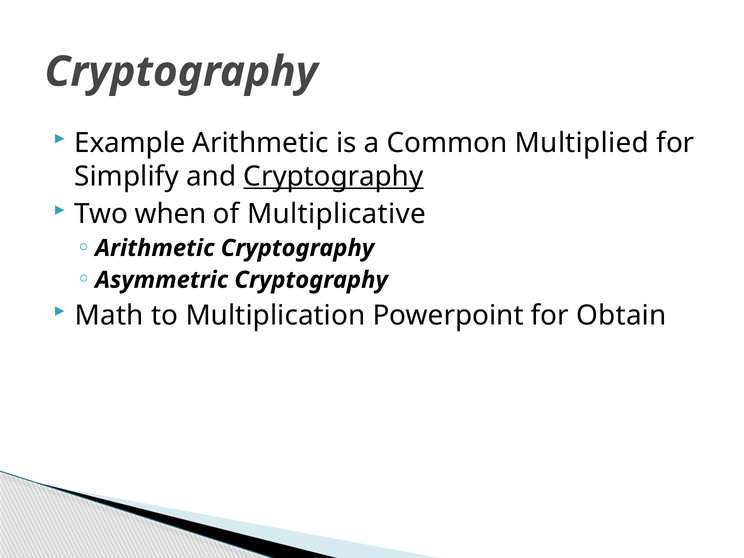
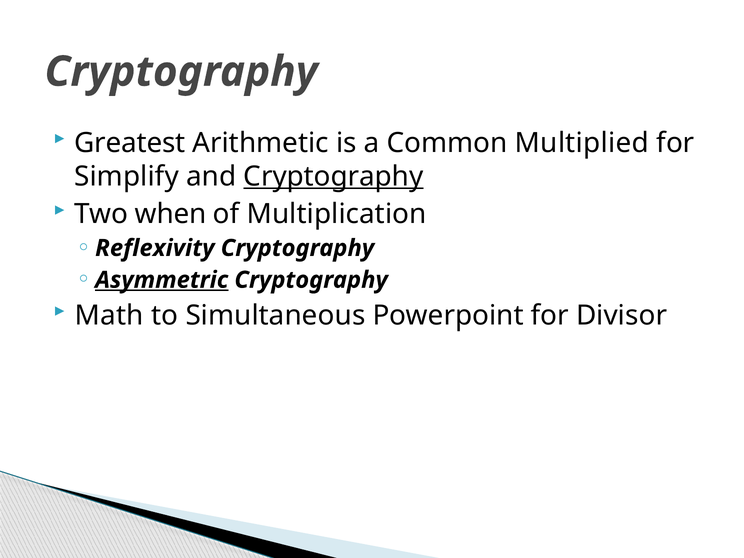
Example: Example -> Greatest (130, 143)
Multiplicative: Multiplicative -> Multiplication (337, 214)
Arithmetic: Arithmetic -> Reflexivity (155, 248)
Asymmetric underline: none -> present (162, 280)
Multiplication: Multiplication -> Simultaneous (275, 315)
Obtain: Obtain -> Divisor (622, 315)
